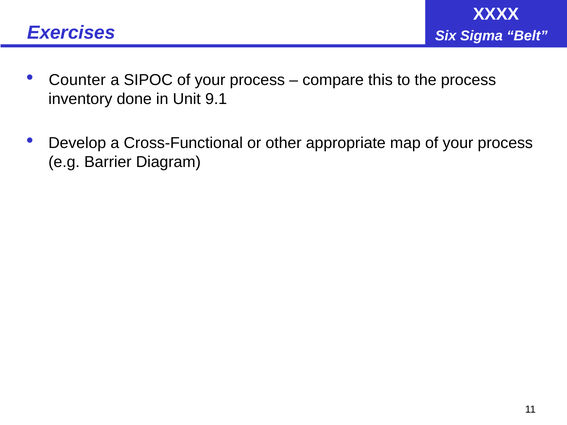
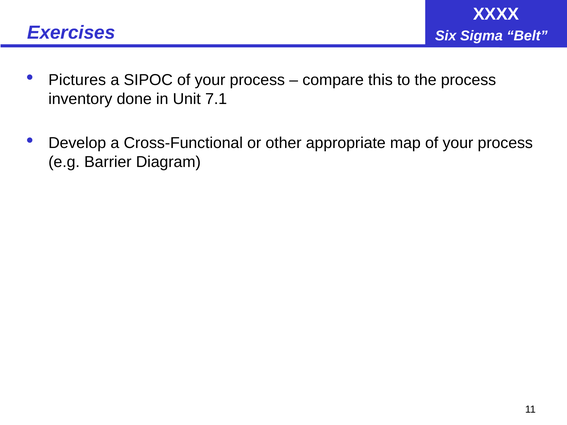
Counter: Counter -> Pictures (77, 80)
9.1: 9.1 -> 7.1 (216, 99)
